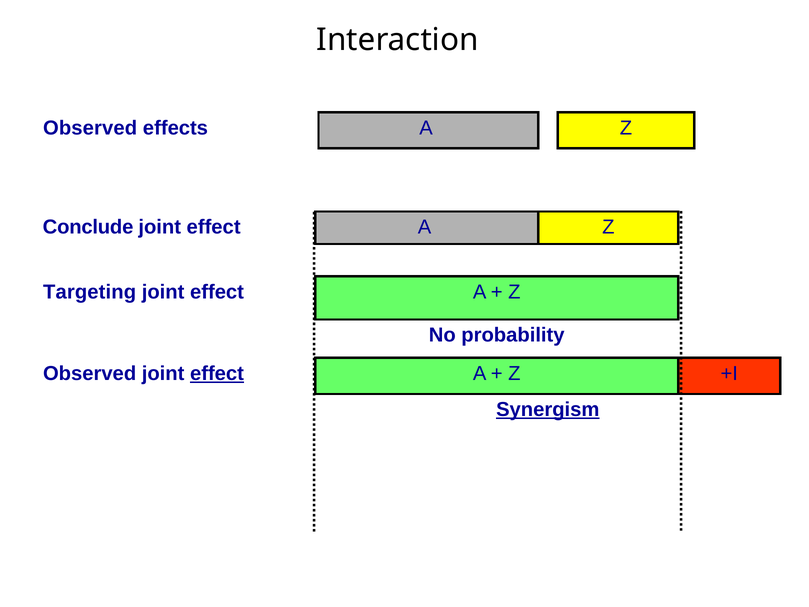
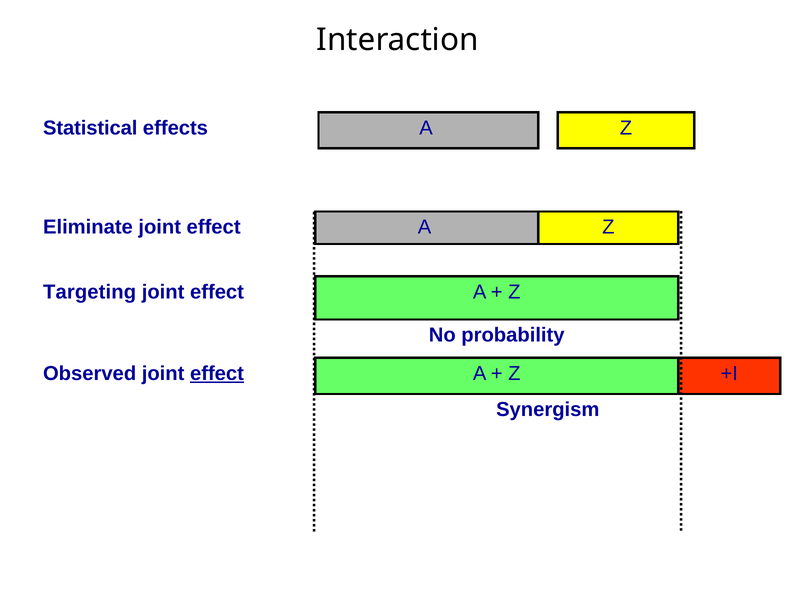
Observed: Observed -> Statistical (90, 128)
Conclude: Conclude -> Eliminate (88, 227)
Synergism underline: present -> none (548, 409)
